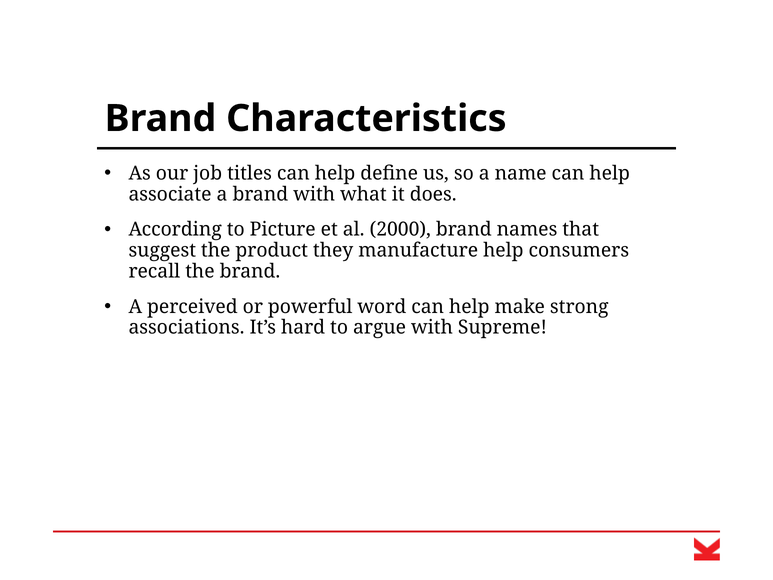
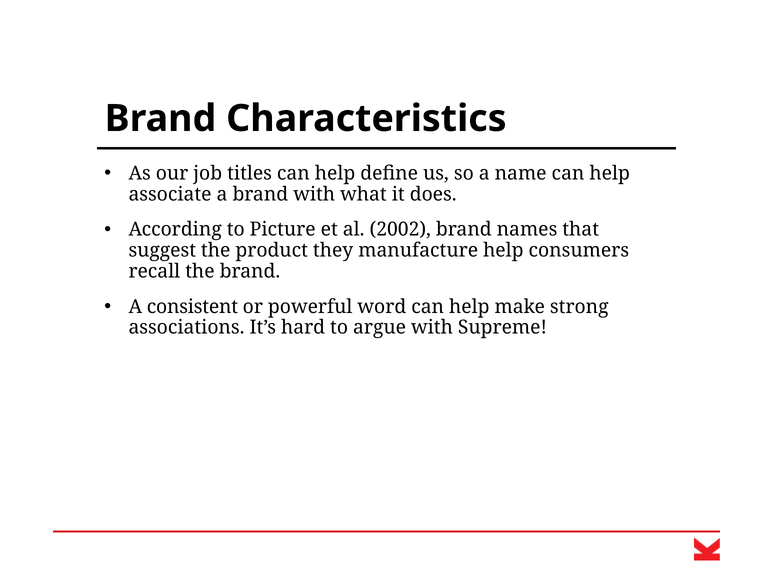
2000: 2000 -> 2002 (400, 229)
perceived: perceived -> consistent (192, 307)
